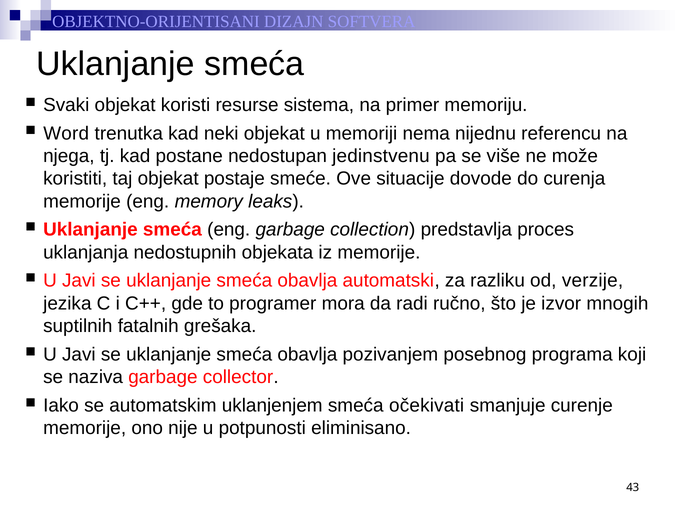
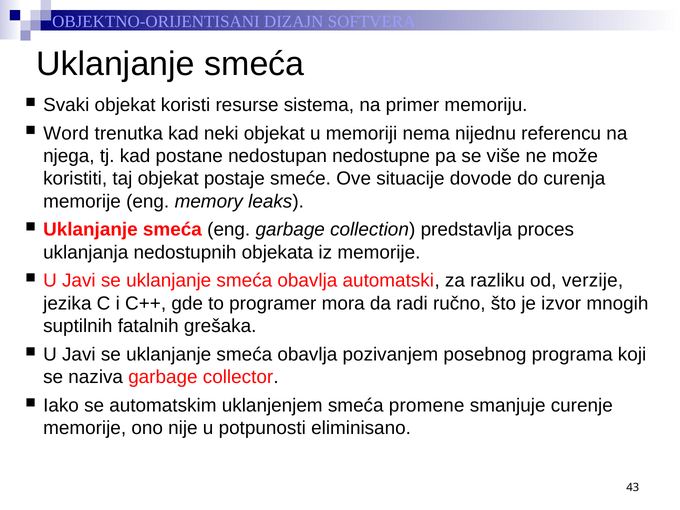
jedinstvenu: jedinstvenu -> nedostupne (381, 156)
očekivati: očekivati -> promene (427, 405)
